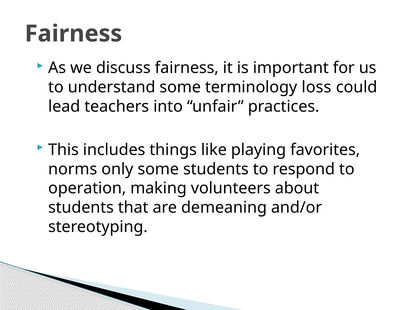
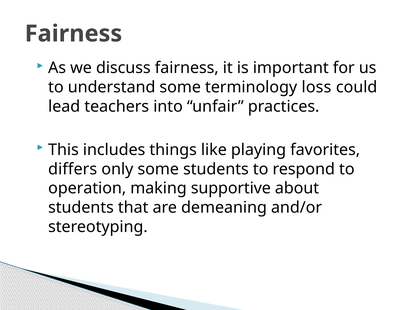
norms: norms -> differs (73, 169)
volunteers: volunteers -> supportive (231, 188)
